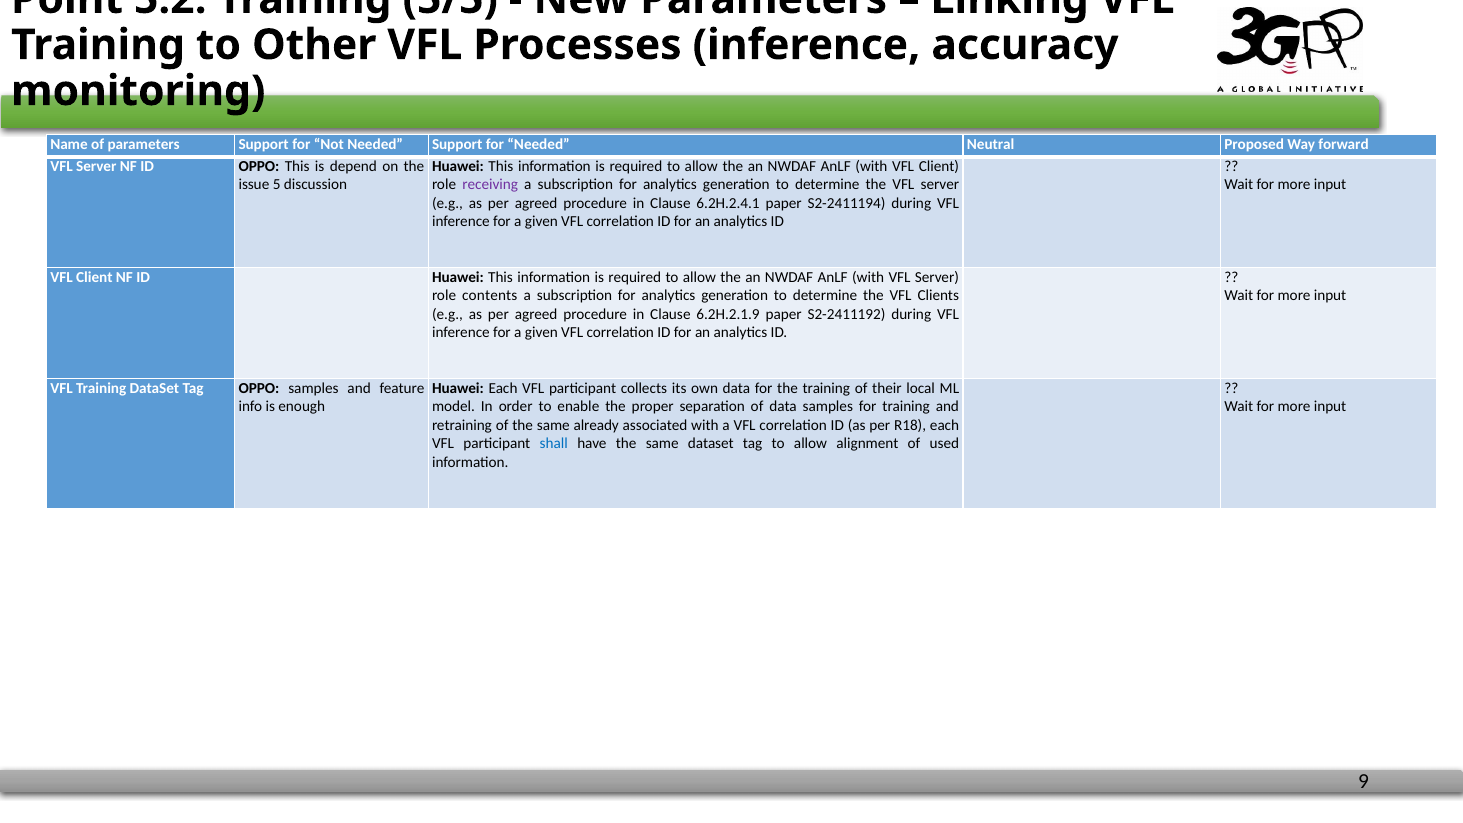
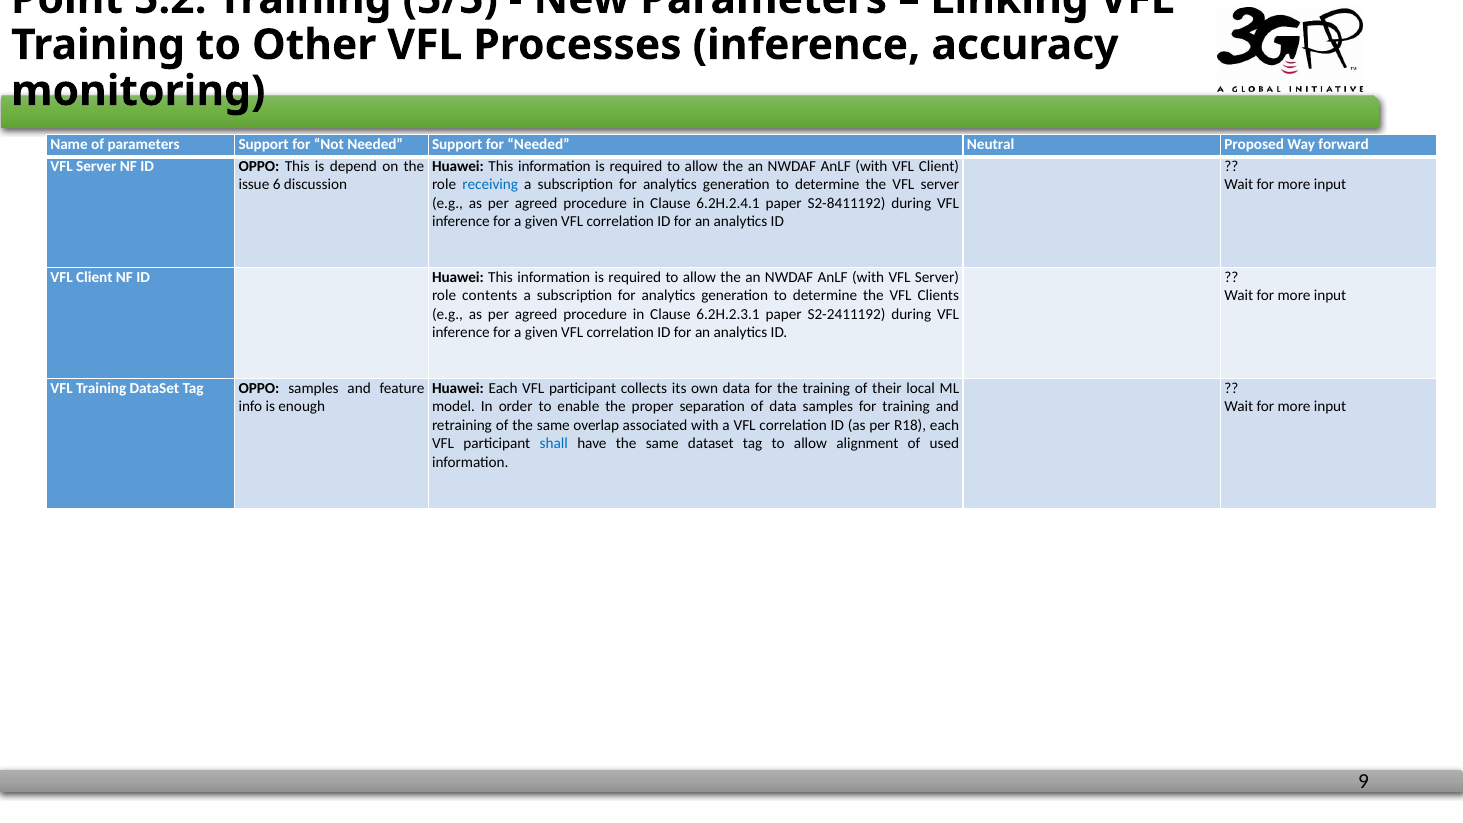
5: 5 -> 6 (277, 185)
receiving colour: purple -> blue (490, 185)
S2-2411194: S2-2411194 -> S2-8411192 (846, 203)
6.2H.2.1.9: 6.2H.2.1.9 -> 6.2H.2.3.1 (728, 314)
already: already -> overlap (596, 425)
